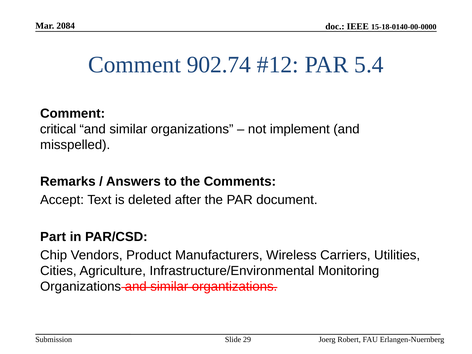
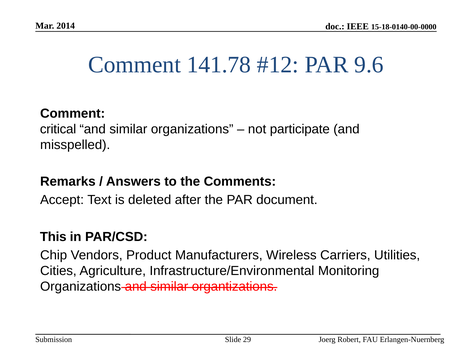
2084: 2084 -> 2014 (66, 26)
902.74: 902.74 -> 141.78 (219, 65)
5.4: 5.4 -> 9.6 (369, 65)
implement: implement -> participate (300, 129)
Part: Part -> This (53, 237)
